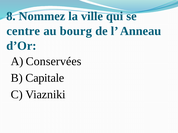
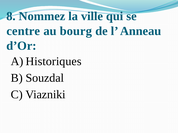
Conservées: Conservées -> Historiques (54, 62)
Capitale: Capitale -> Souzdal (45, 78)
